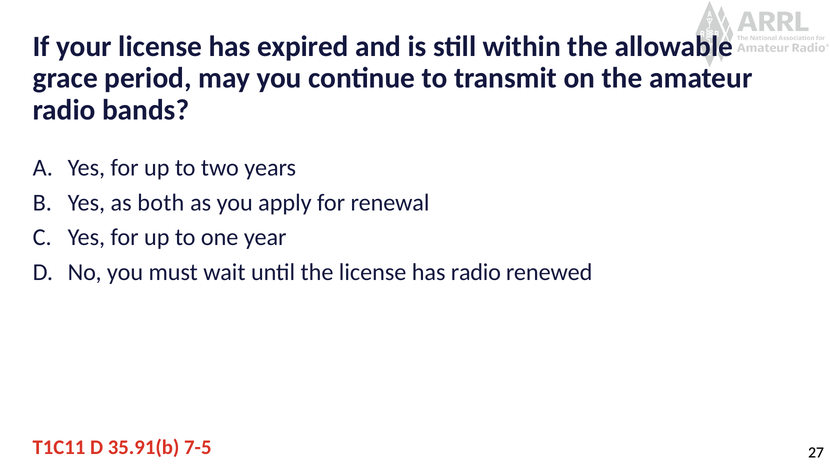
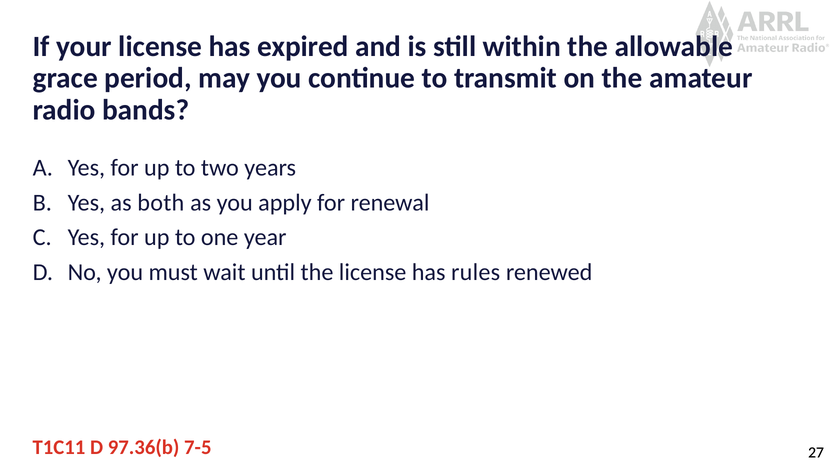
has radio: radio -> rules (476, 272)
35.91(b: 35.91(b -> 97.36(b (144, 447)
